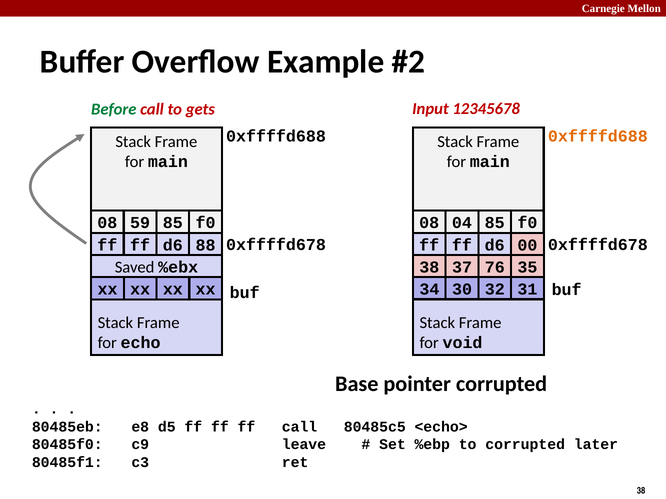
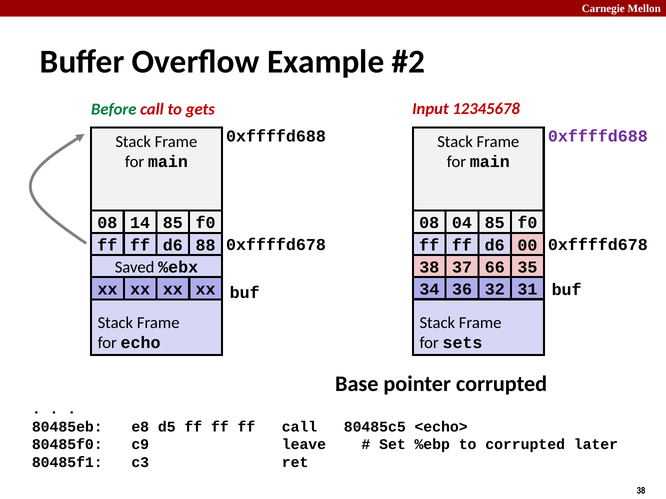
0xffffd688 colour: orange -> purple (598, 137)
59: 59 -> 14 (140, 223)
76: 76 -> 66 (495, 268)
30: 30 -> 36 (462, 290)
void: void -> sets (463, 343)
